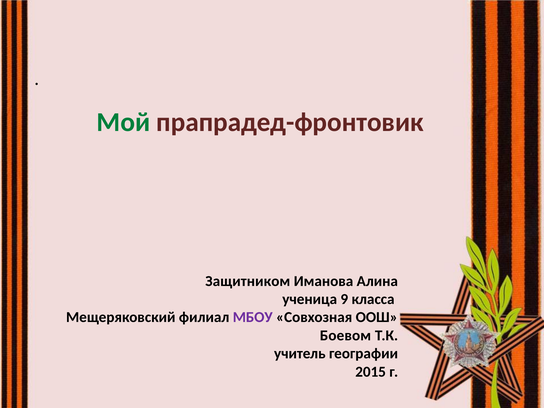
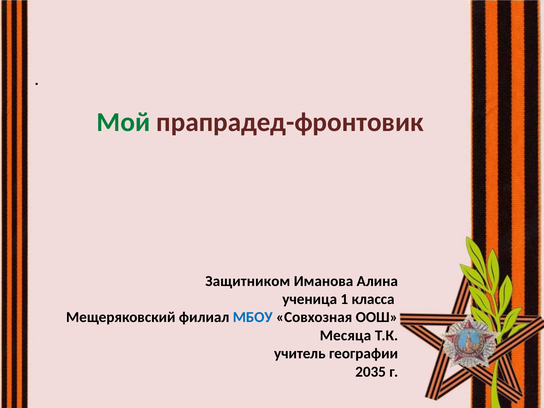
9: 9 -> 1 (344, 299)
МБОУ colour: purple -> blue (253, 317)
Боевом: Боевом -> Месяца (345, 335)
2015: 2015 -> 2035 (371, 372)
